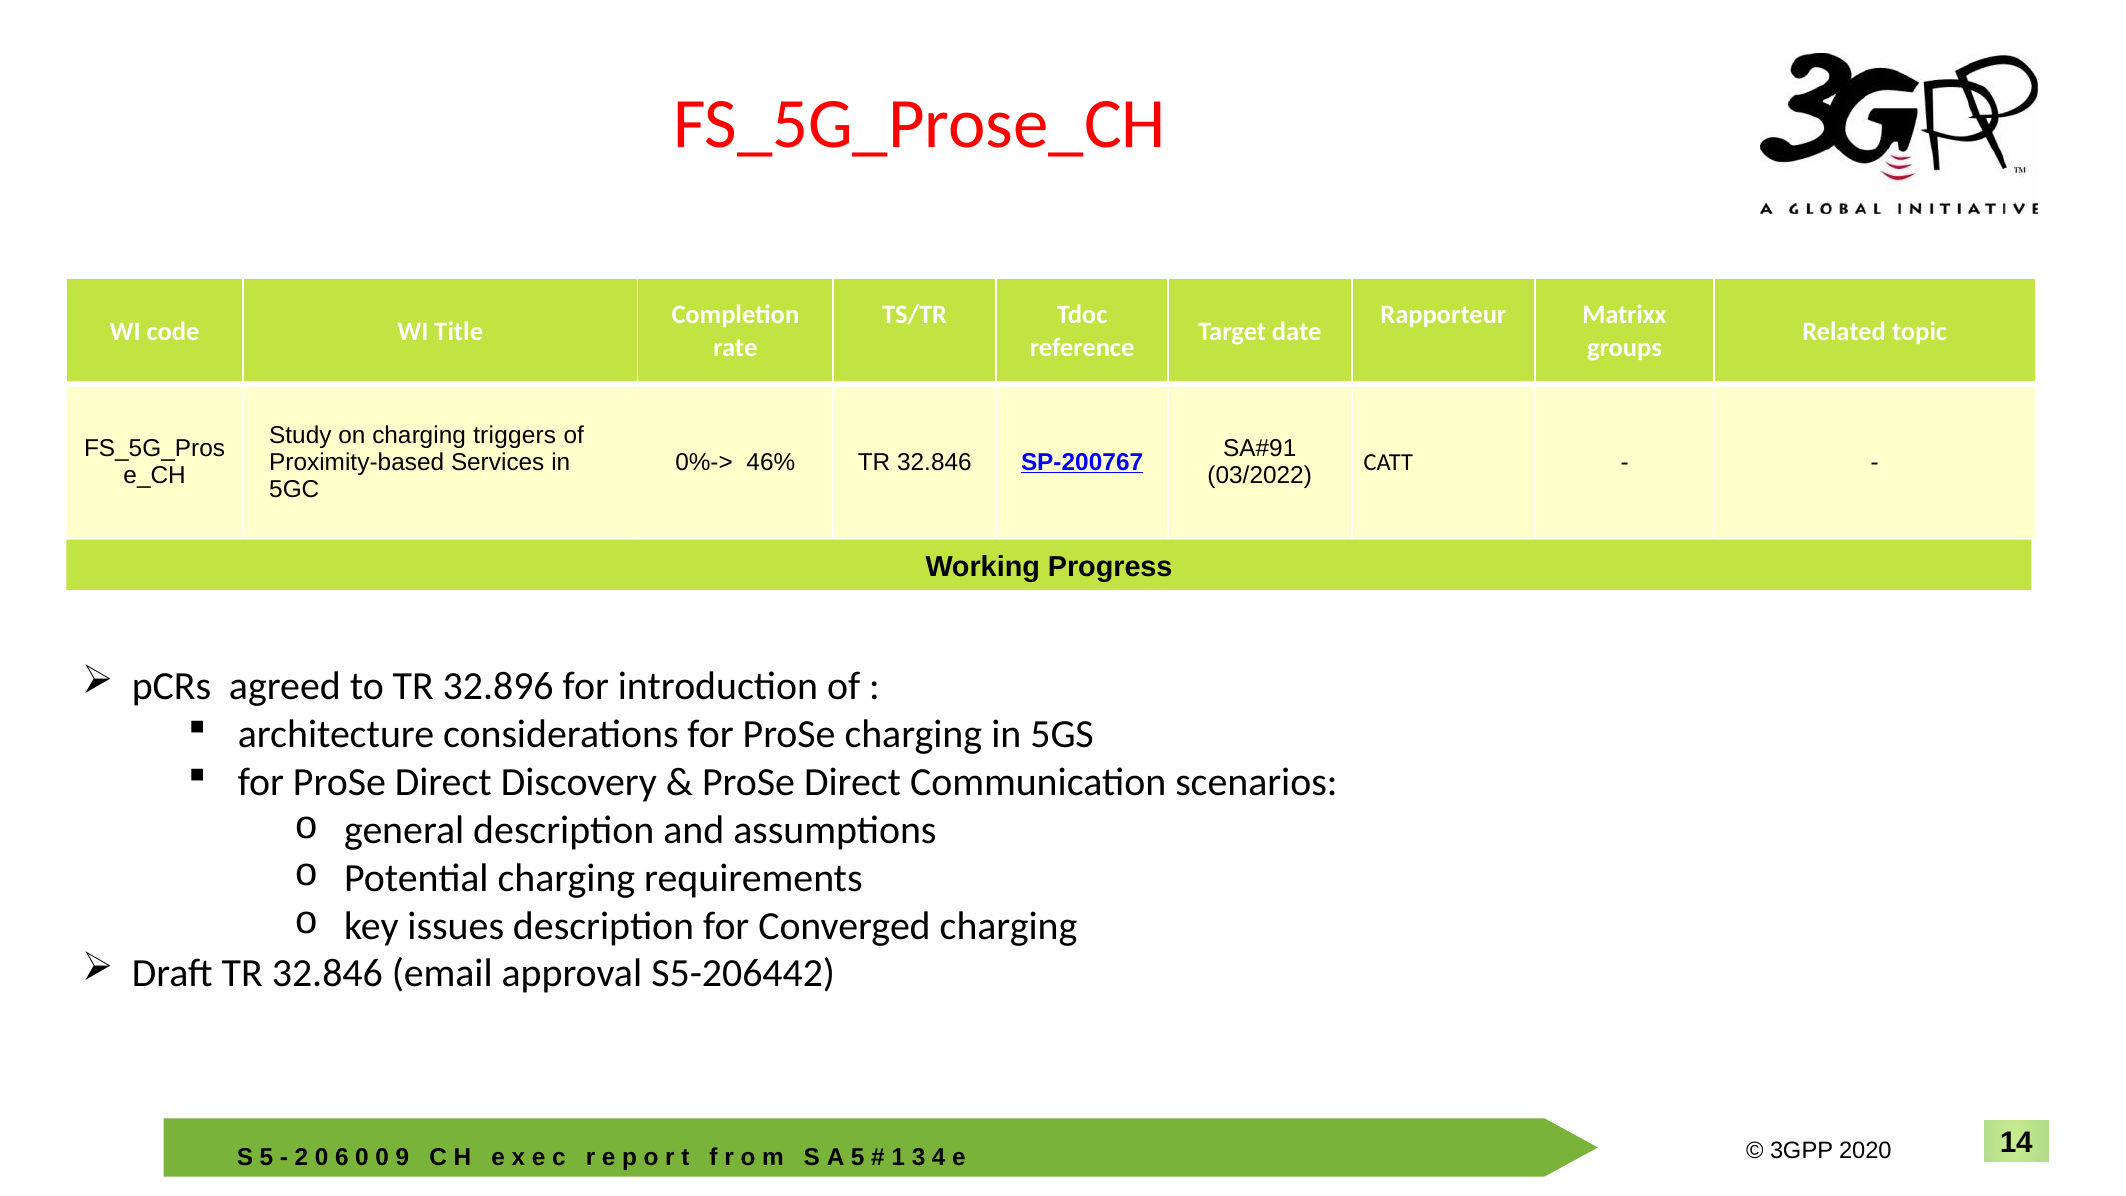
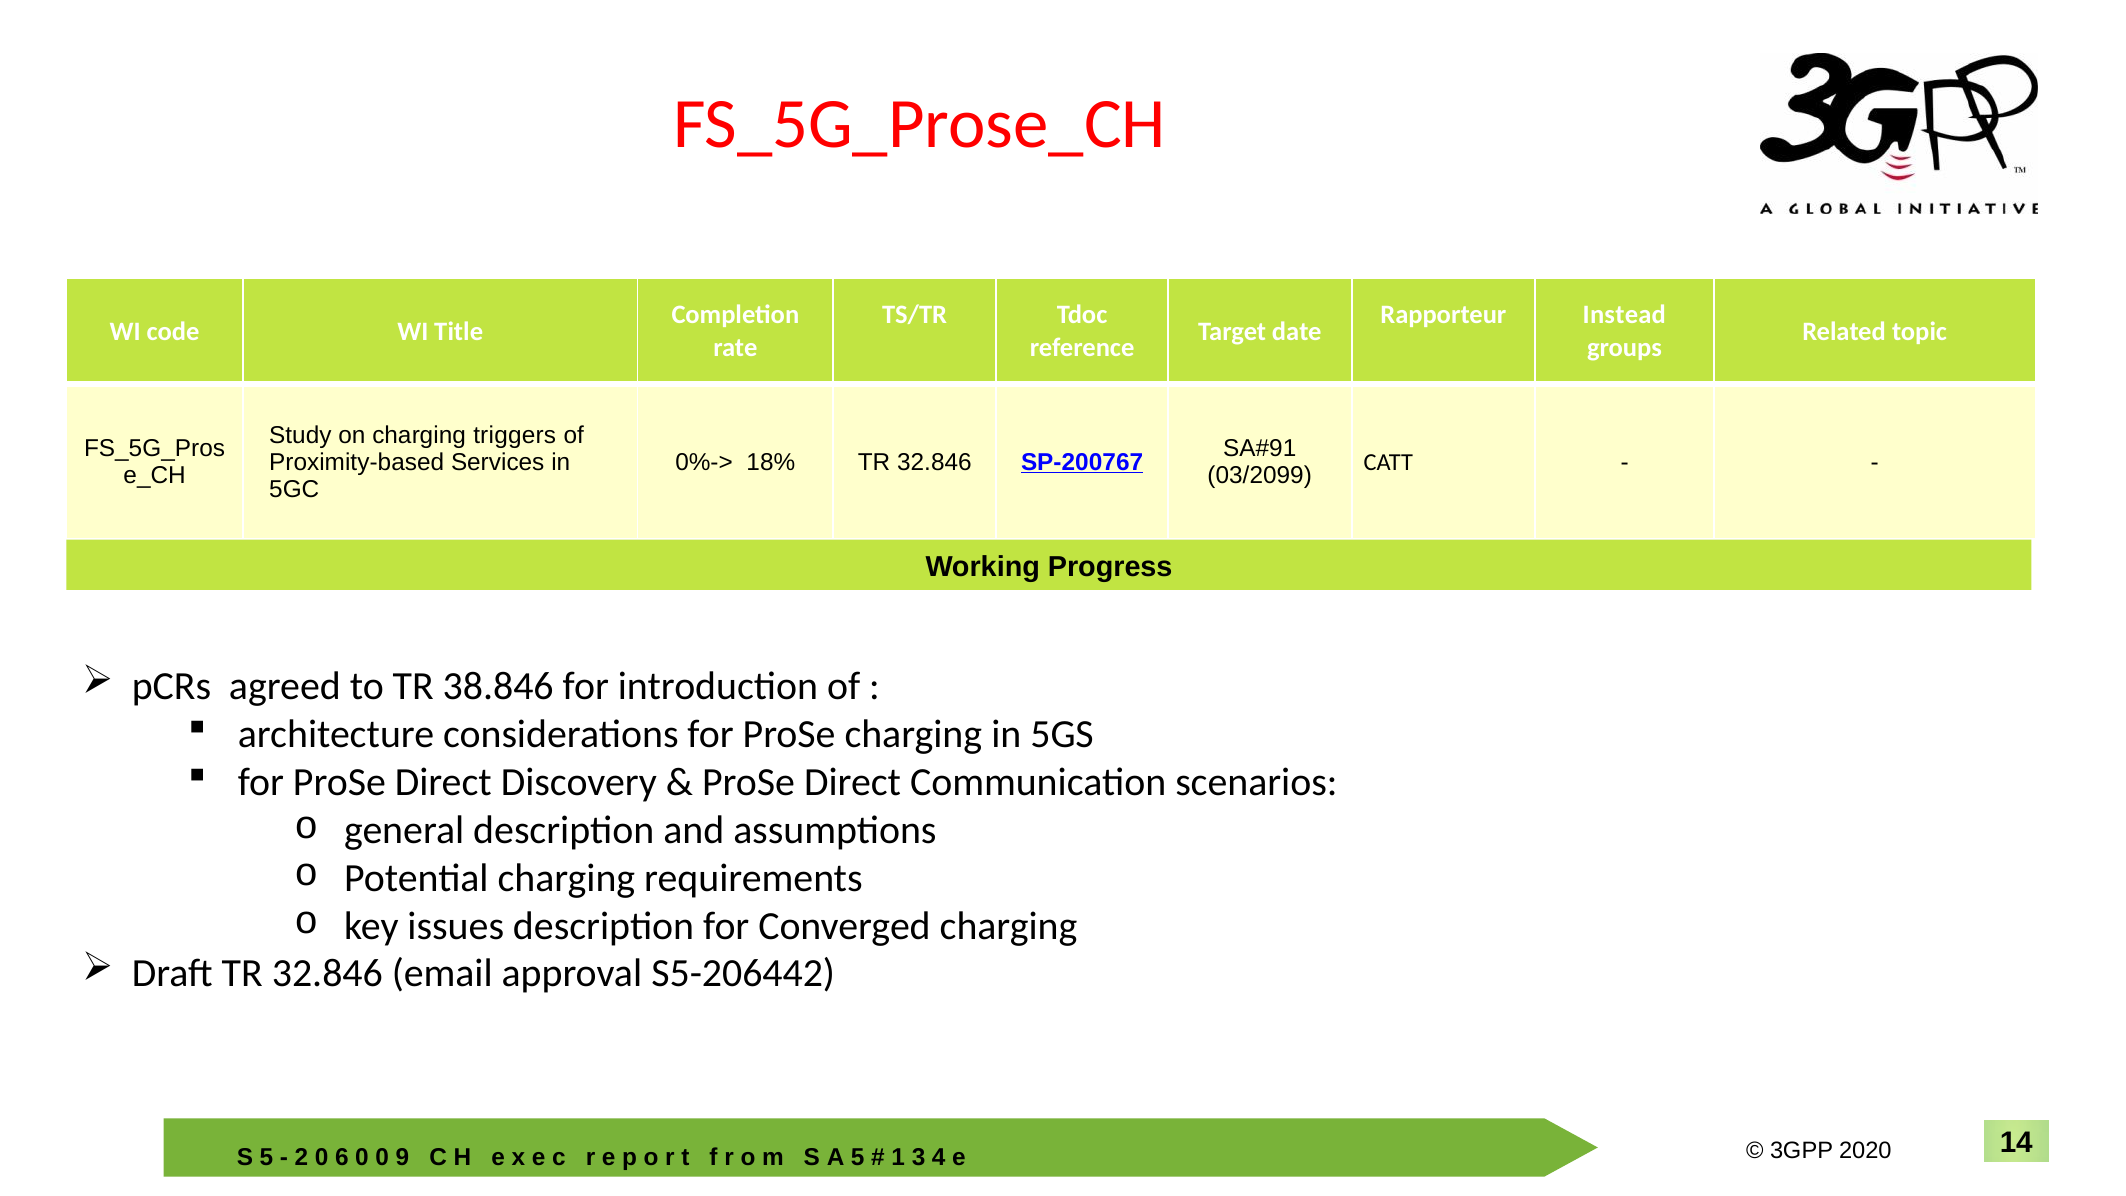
Matrixx: Matrixx -> Instead (1624, 315)
46%: 46% -> 18% (771, 462)
03/2022: 03/2022 -> 03/2099 (1260, 476)
32.896: 32.896 -> 38.846 (498, 687)
